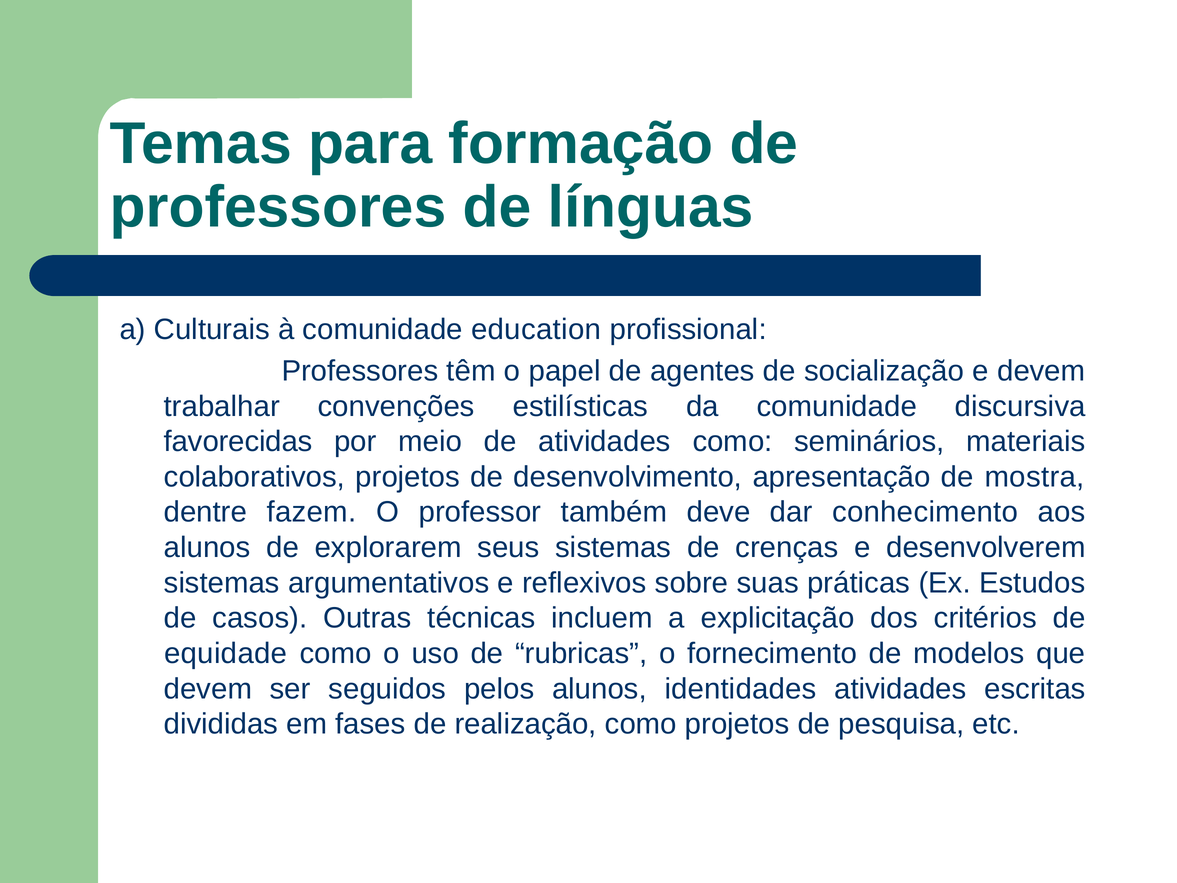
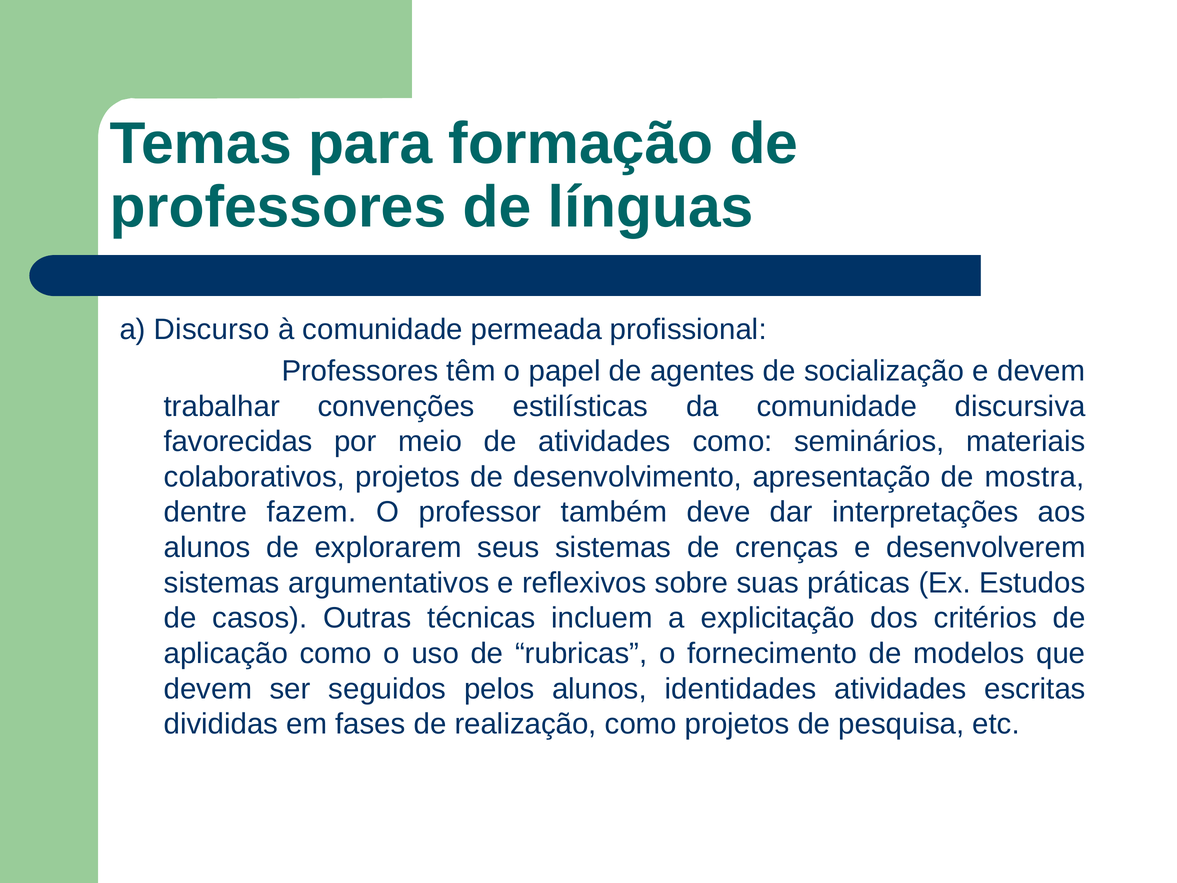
Culturais: Culturais -> Discurso (212, 330)
education: education -> permeada (536, 330)
conhecimento: conhecimento -> interpretações (925, 512)
equidade: equidade -> aplicação (226, 653)
